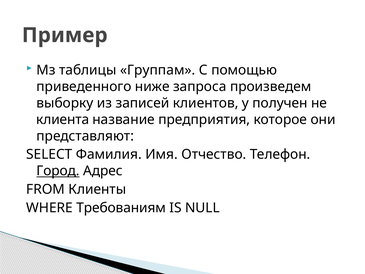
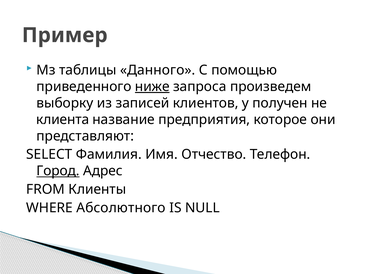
Группам: Группам -> Данного (158, 70)
ниже underline: none -> present (152, 87)
Требованиям: Требованиям -> Абсолютного (121, 208)
